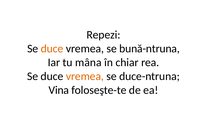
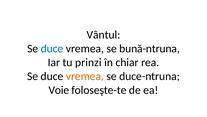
Repezi: Repezi -> Vântul (103, 35)
duce colour: orange -> blue (52, 48)
mâna: mâna -> prinzi (88, 62)
Vina: Vina -> Voie (59, 90)
